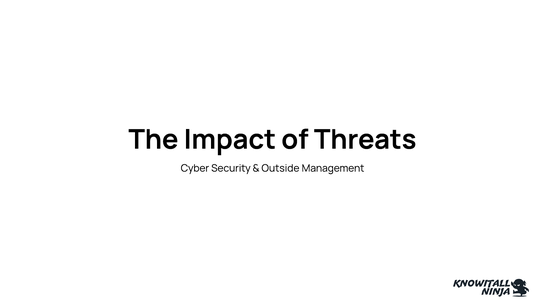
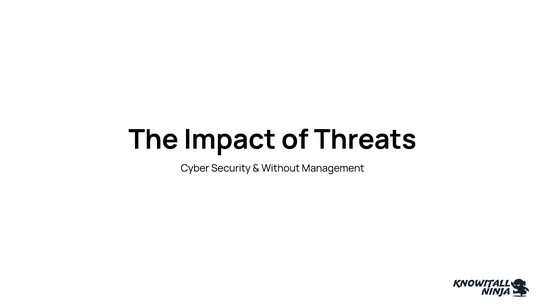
Outside: Outside -> Without (281, 169)
